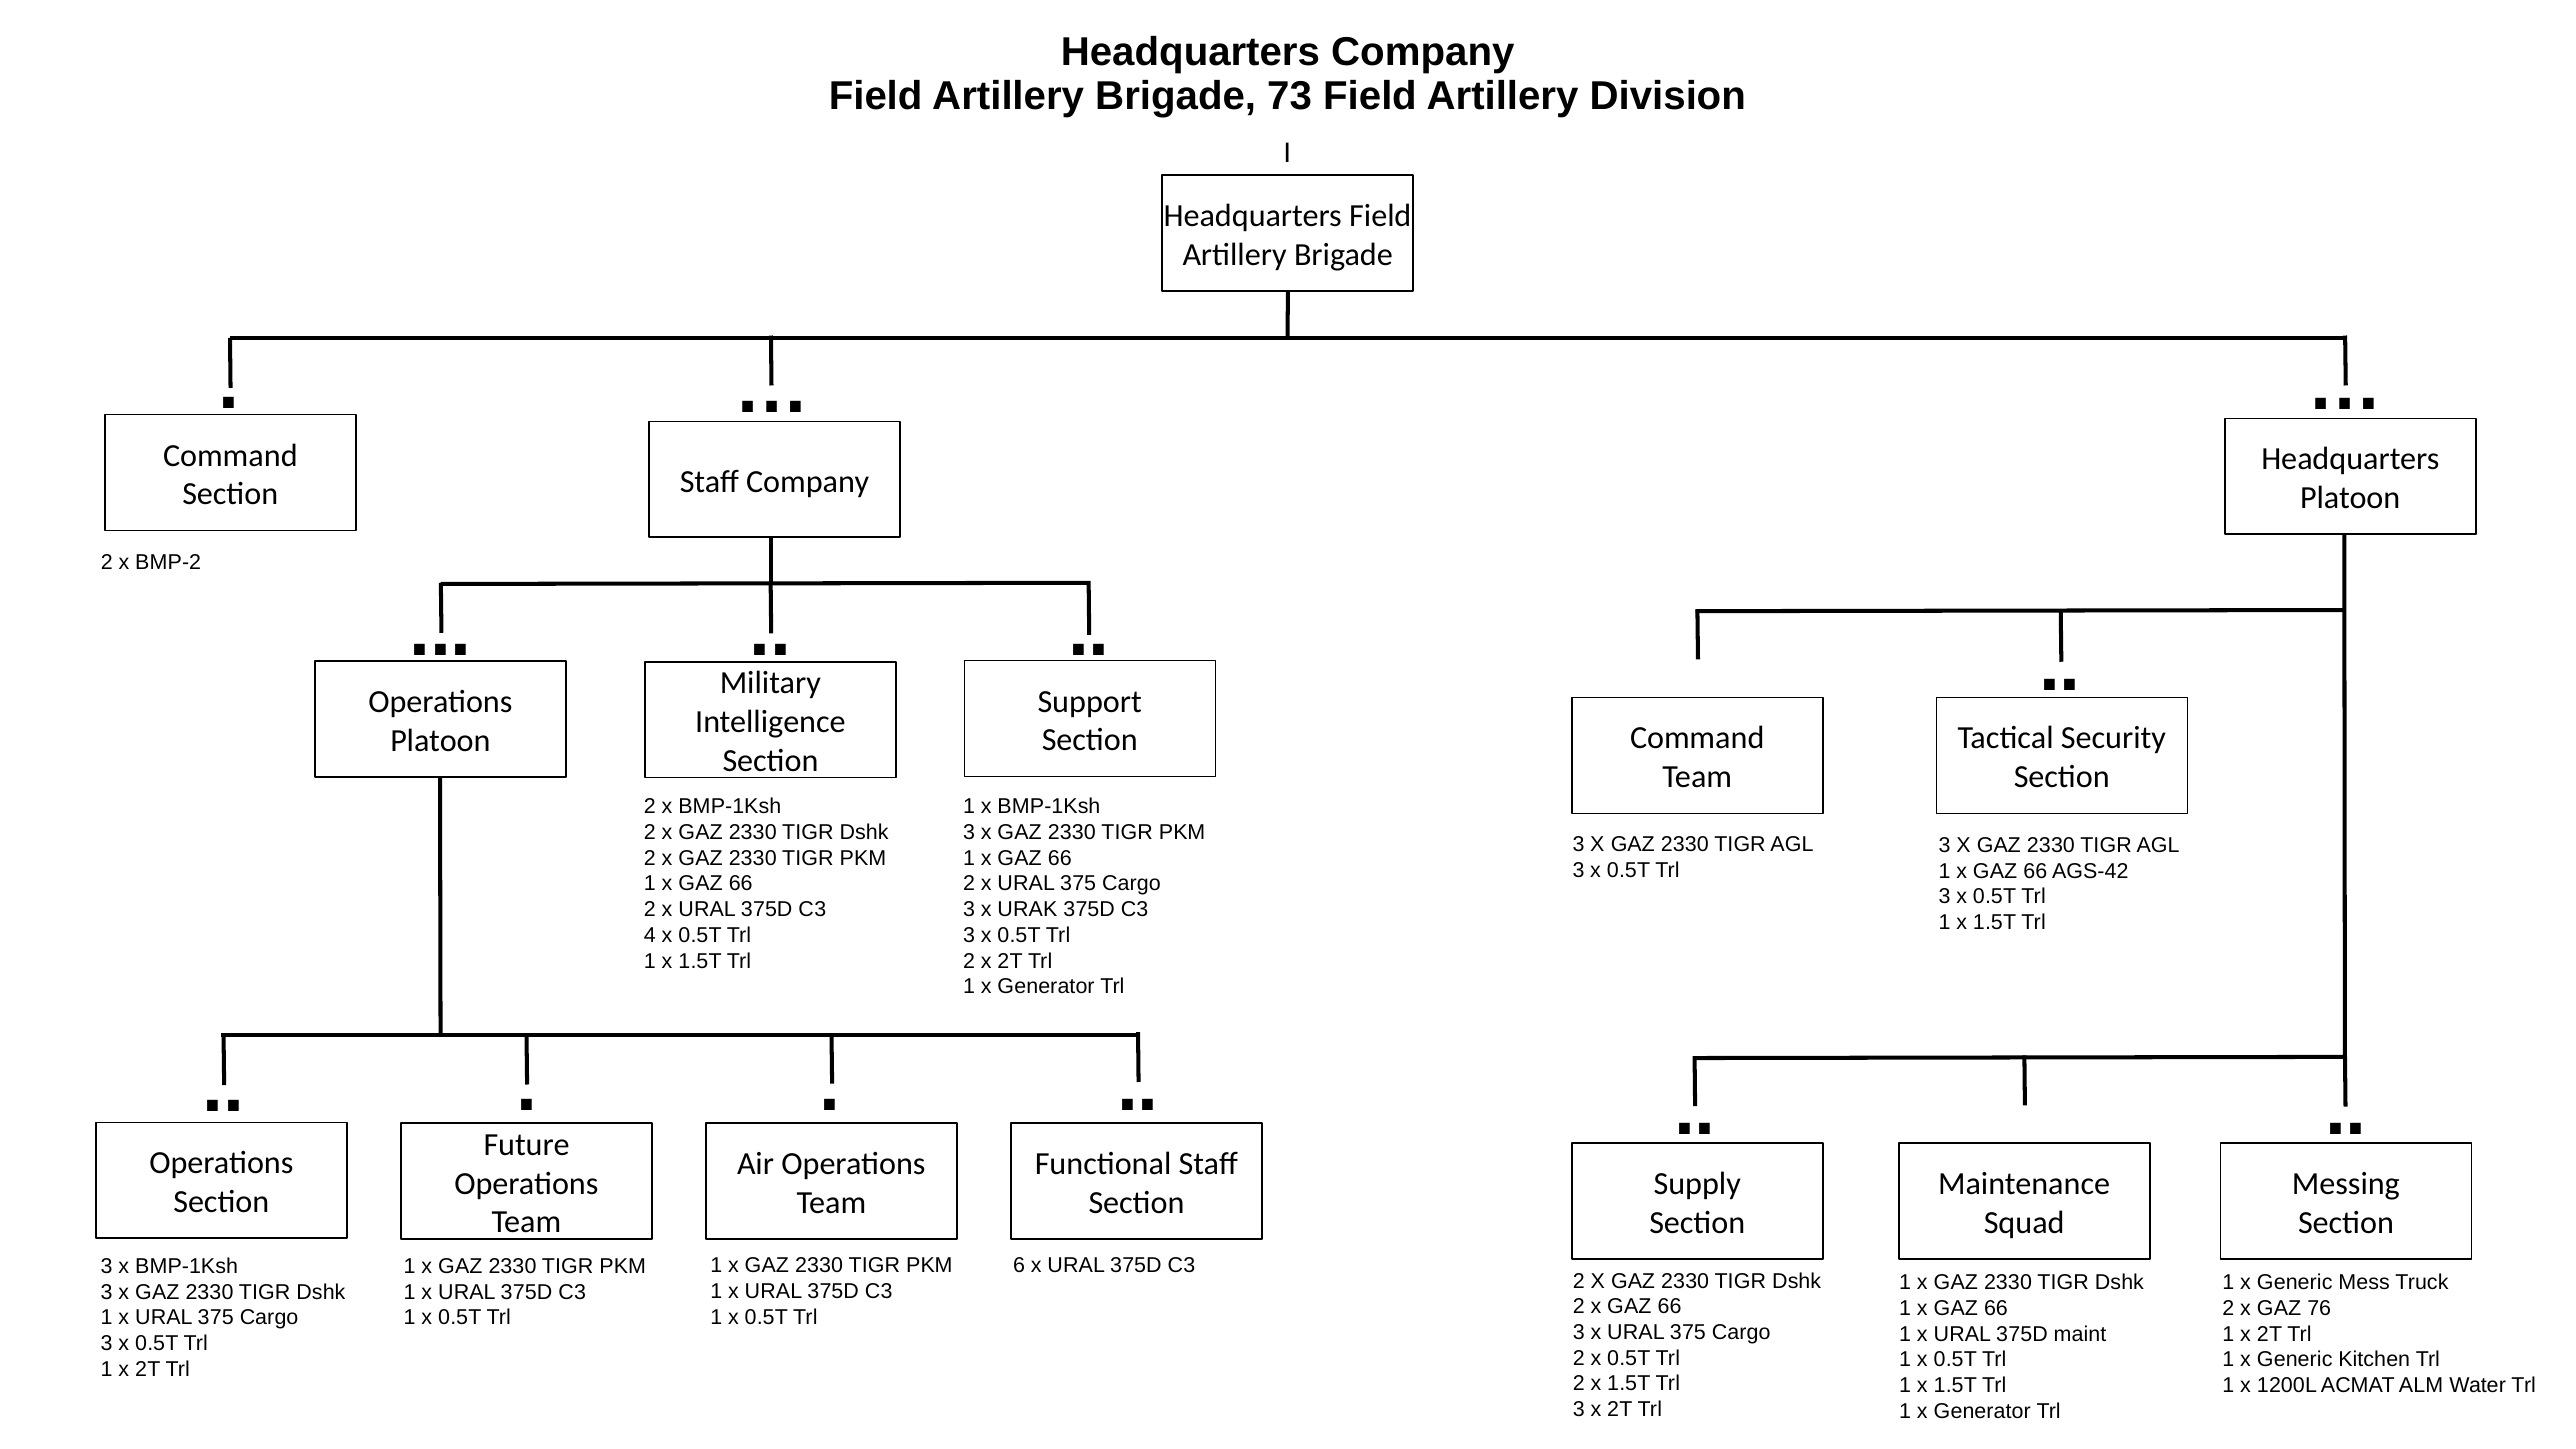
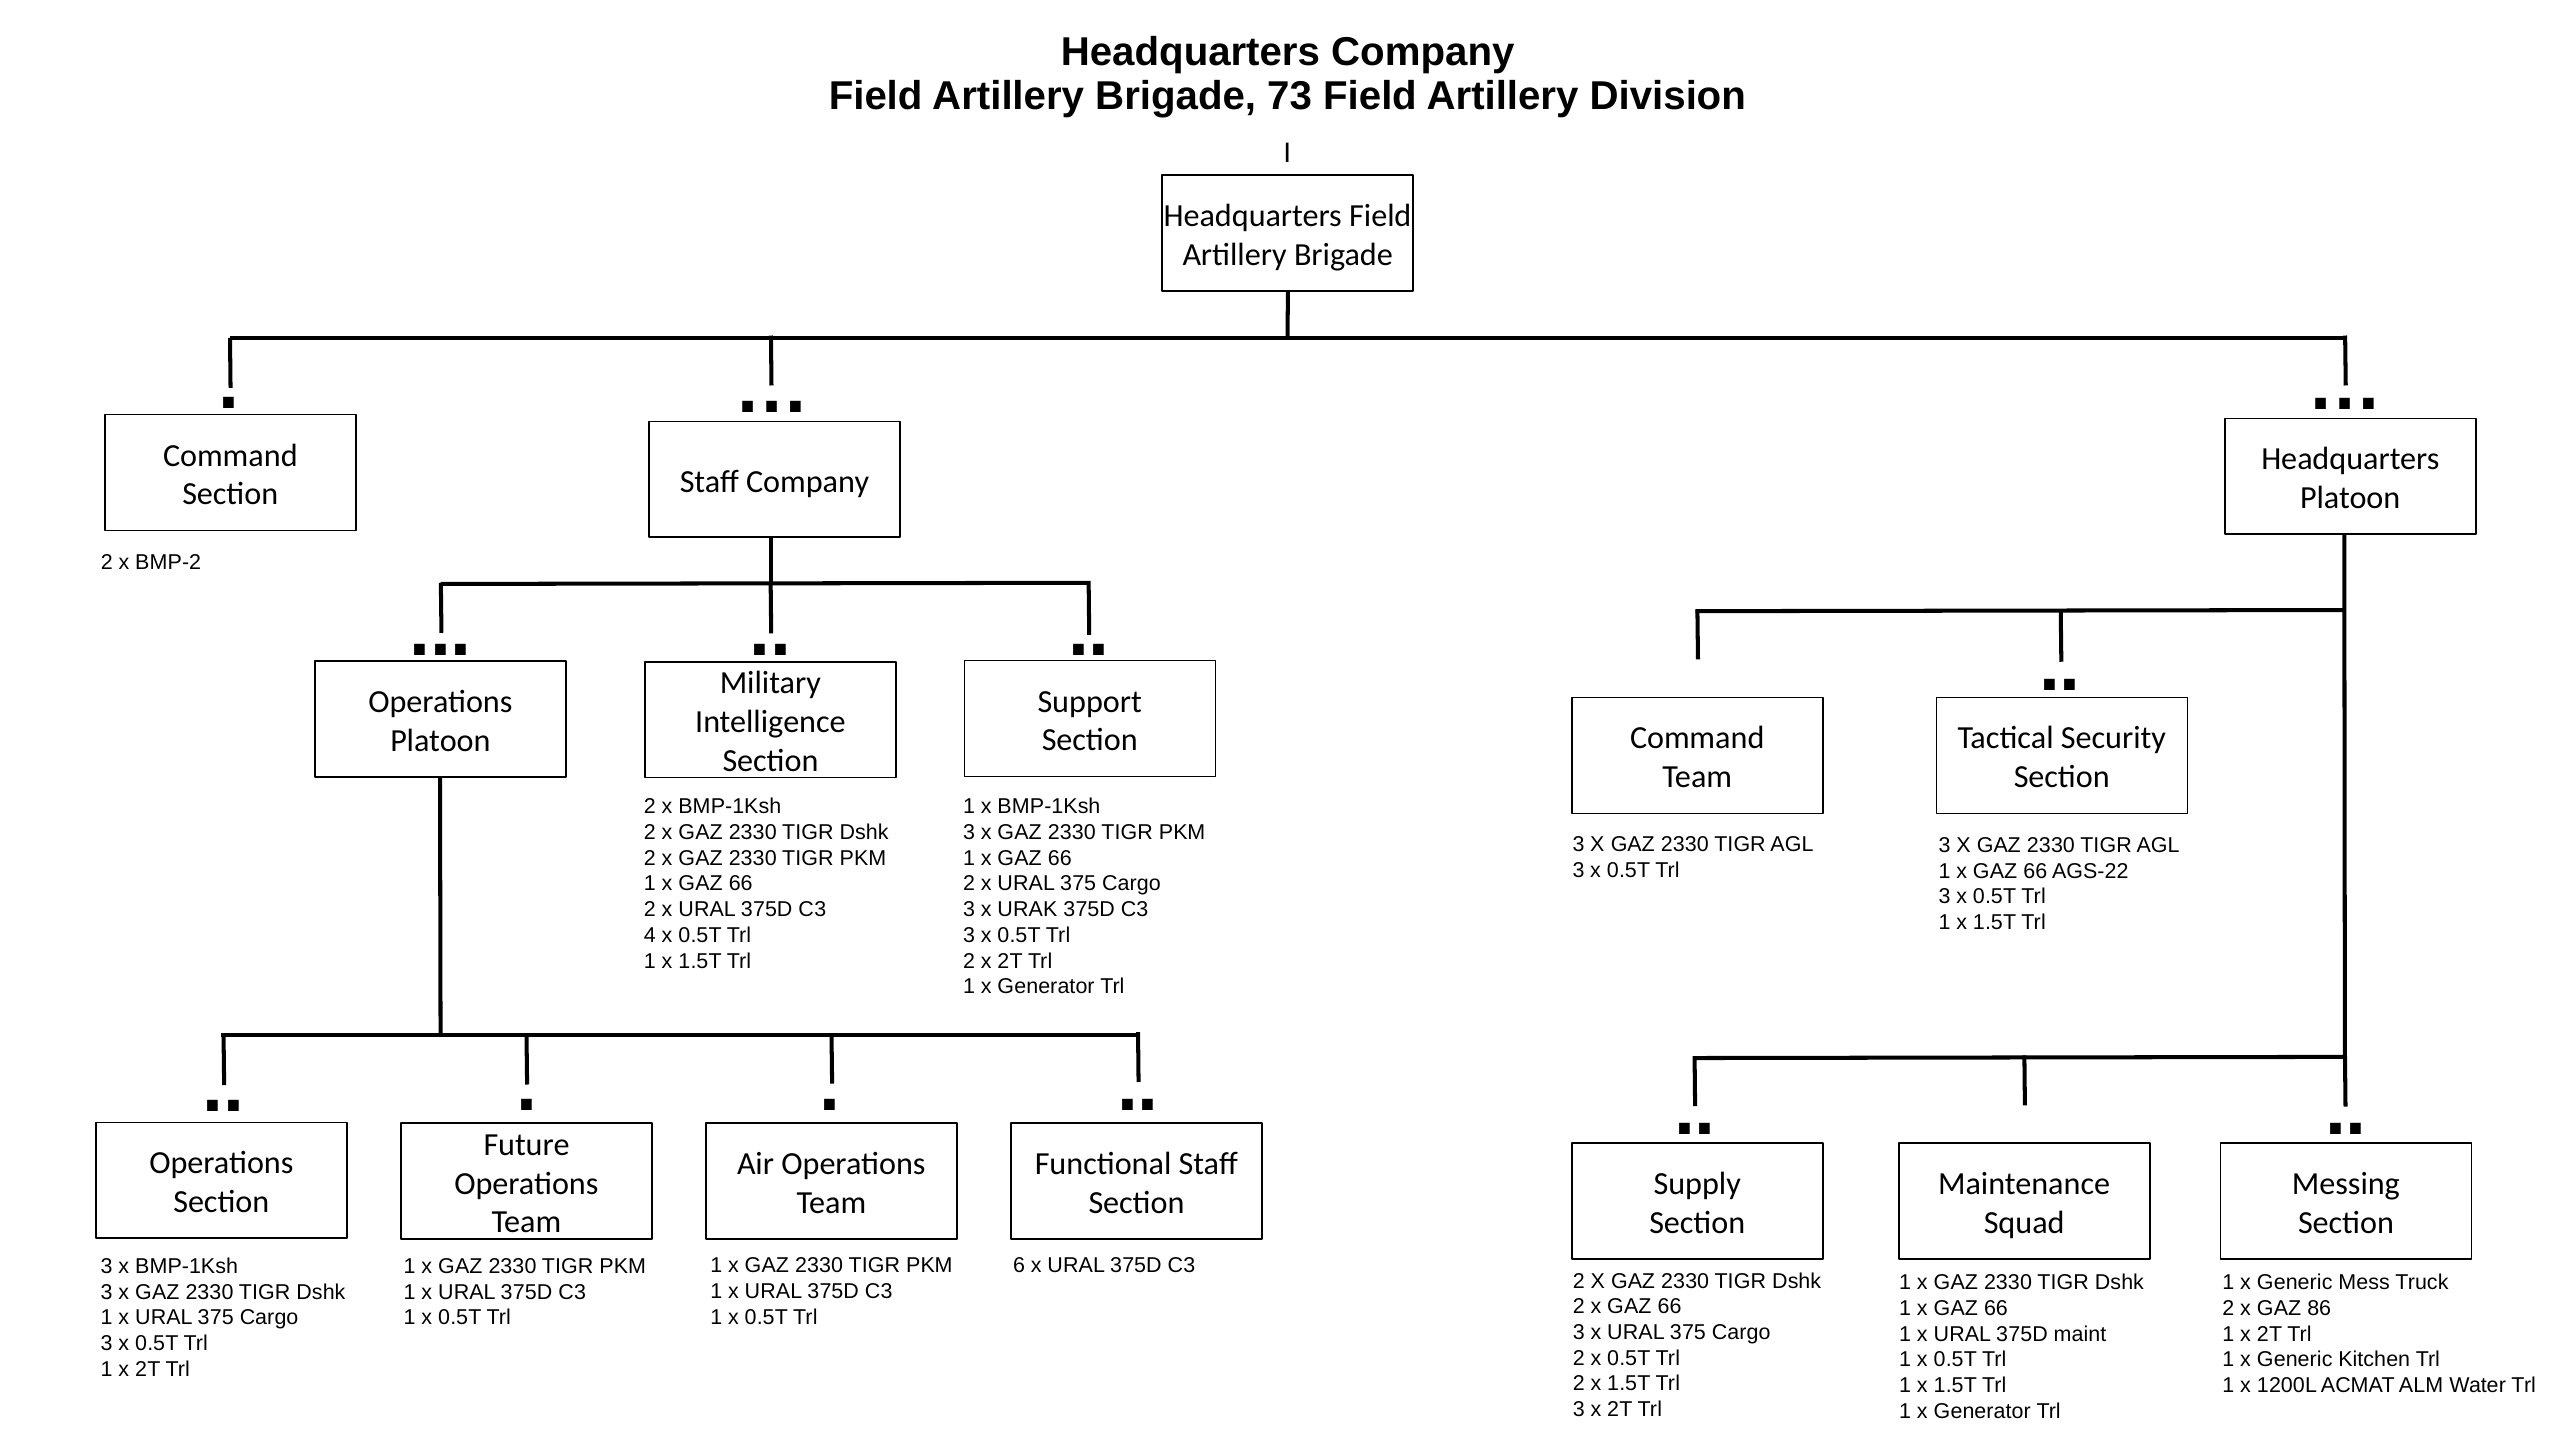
AGS-42: AGS-42 -> AGS-22 (2090, 871)
76: 76 -> 86 (2319, 1308)
